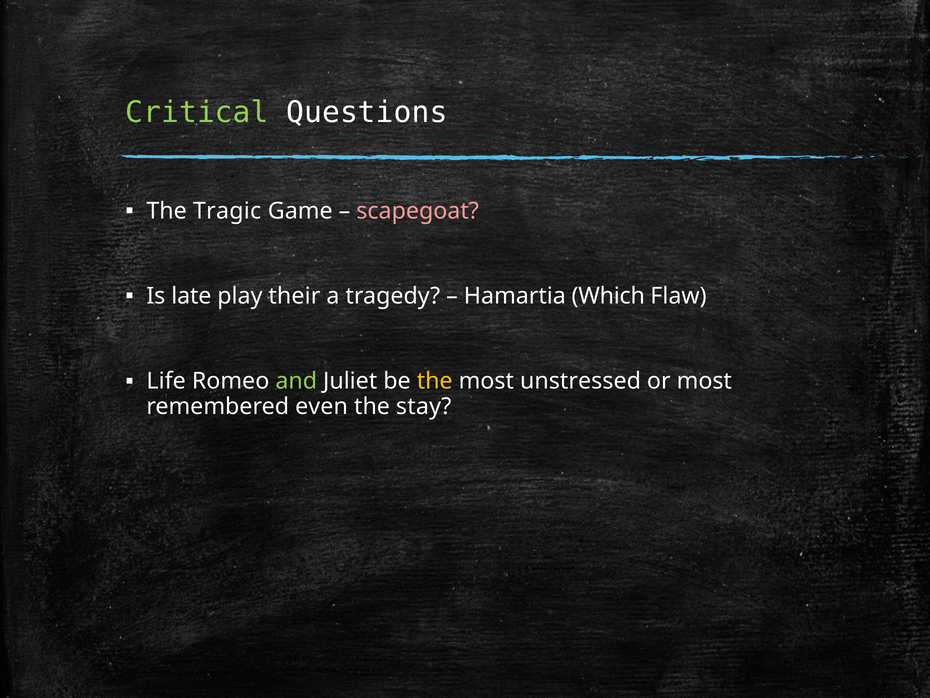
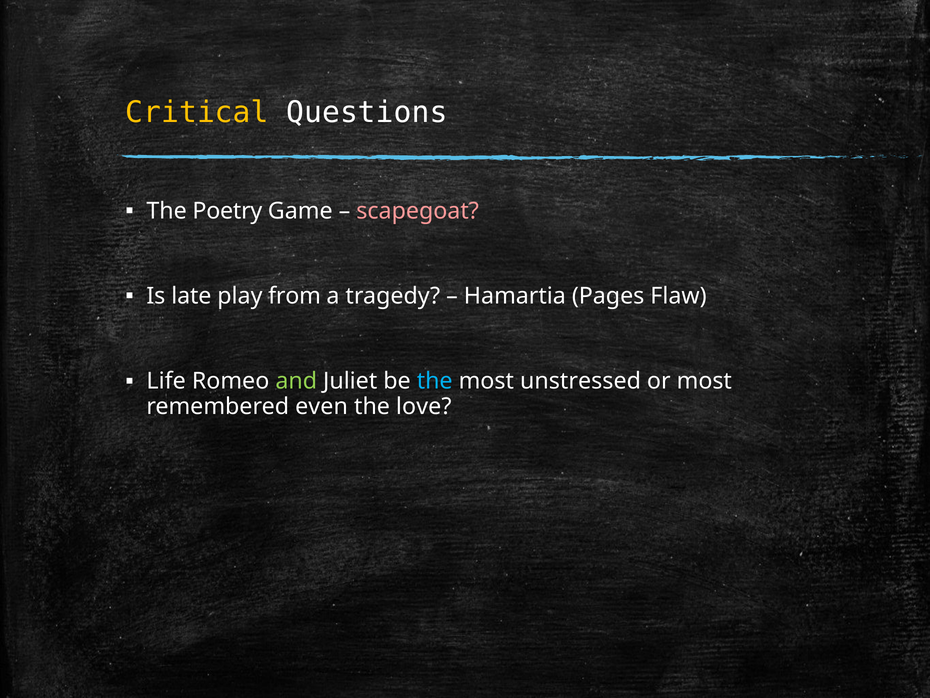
Critical colour: light green -> yellow (197, 113)
Tragic: Tragic -> Poetry (227, 211)
their: their -> from (295, 296)
Which: Which -> Pages (608, 296)
the colour: yellow -> light blue (435, 381)
stay: stay -> love (424, 406)
